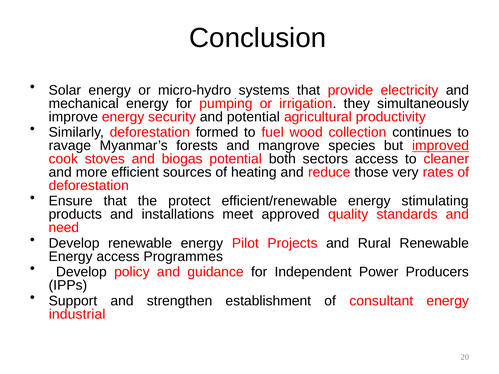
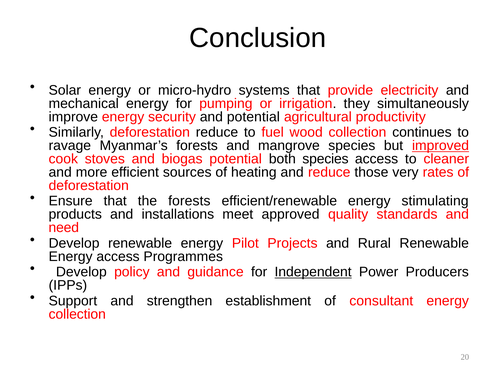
deforestation formed: formed -> reduce (217, 132)
both sectors: sectors -> species (325, 159)
the protect: protect -> forests (189, 201)
Independent underline: none -> present (313, 272)
industrial: industrial -> collection (77, 314)
